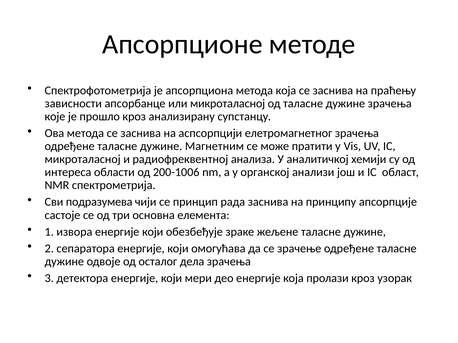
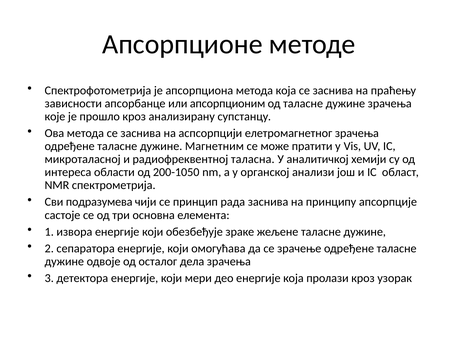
или микроталасној: микроталасној -> апсорпционим (228, 104)
анализа: анализа -> таласна (253, 159)
200-1006: 200-1006 -> 200-1050 (176, 173)
